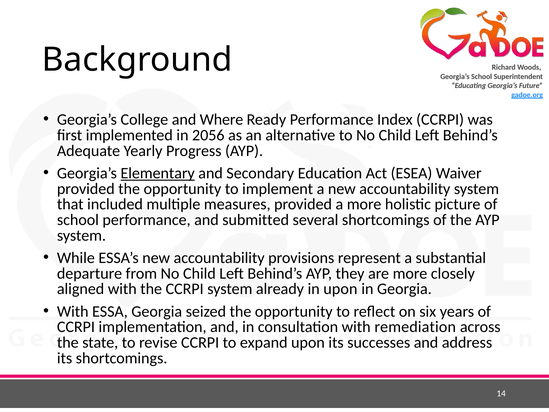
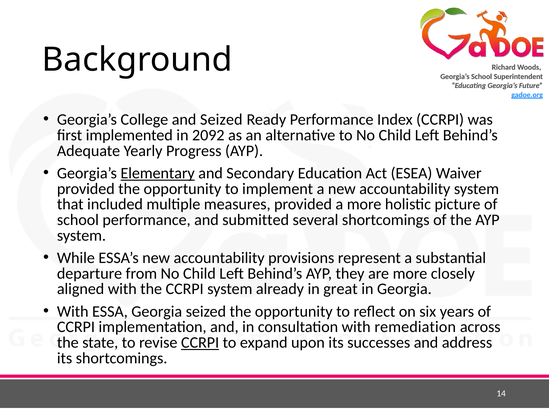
and Where: Where -> Seized (221, 120)
2056: 2056 -> 2092 (208, 135)
in upon: upon -> great (340, 289)
CCRPI underline: none -> present (200, 342)
